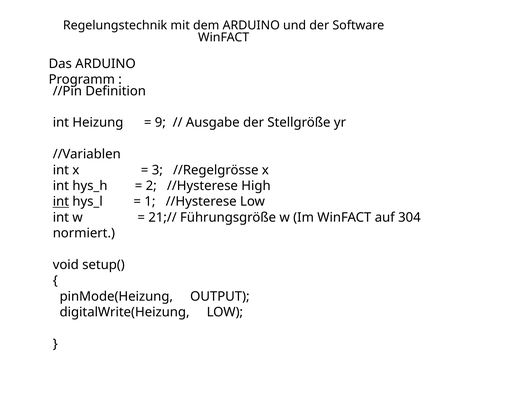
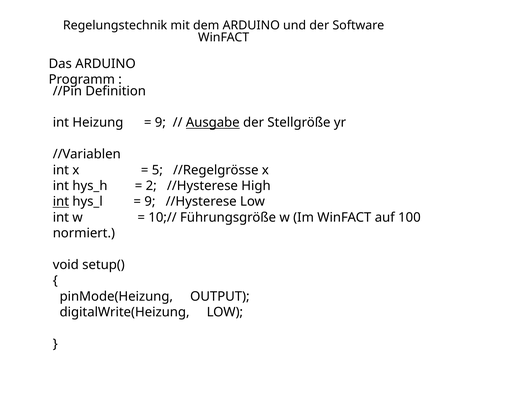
Ausgabe underline: none -> present (213, 122)
3: 3 -> 5 (157, 170)
1: 1 -> 9 (150, 201)
21;//: 21;// -> 10;// (163, 217)
304: 304 -> 100 (409, 217)
